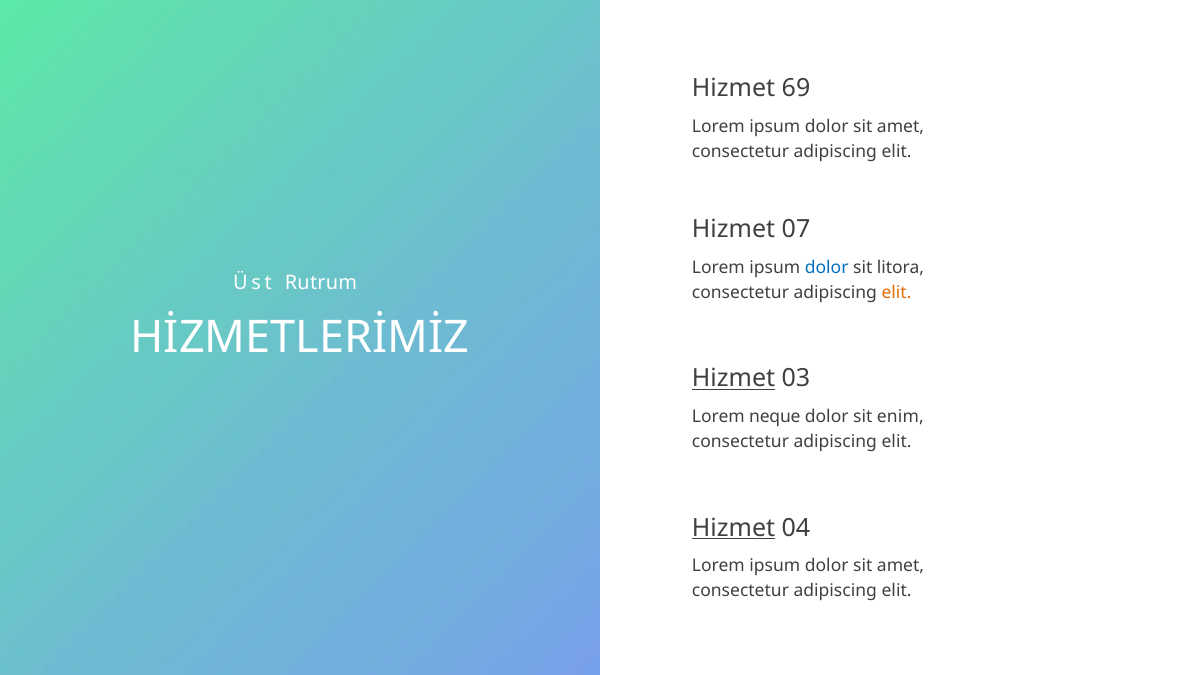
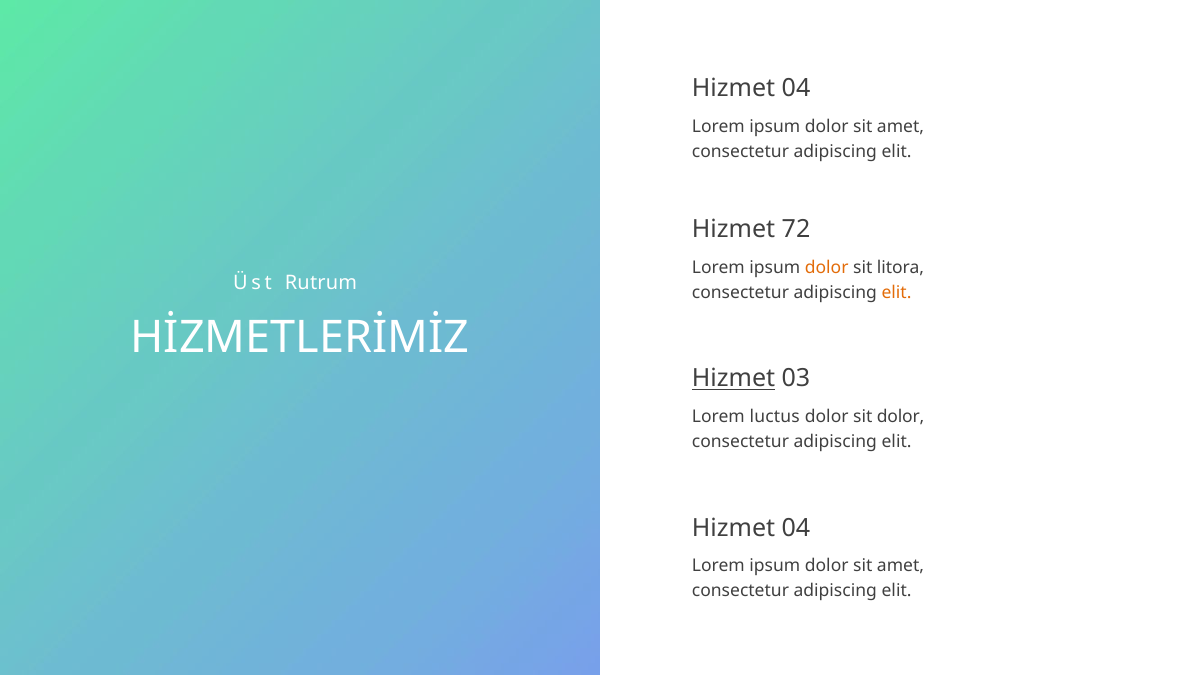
69: 69 -> 04 (796, 89)
07: 07 -> 72 (796, 229)
dolor colour: blue -> orange (827, 267)
neque: neque -> luctus (775, 417)
sit enim: enim -> dolor (901, 417)
Hizmet underline: present -> none (734, 528)
